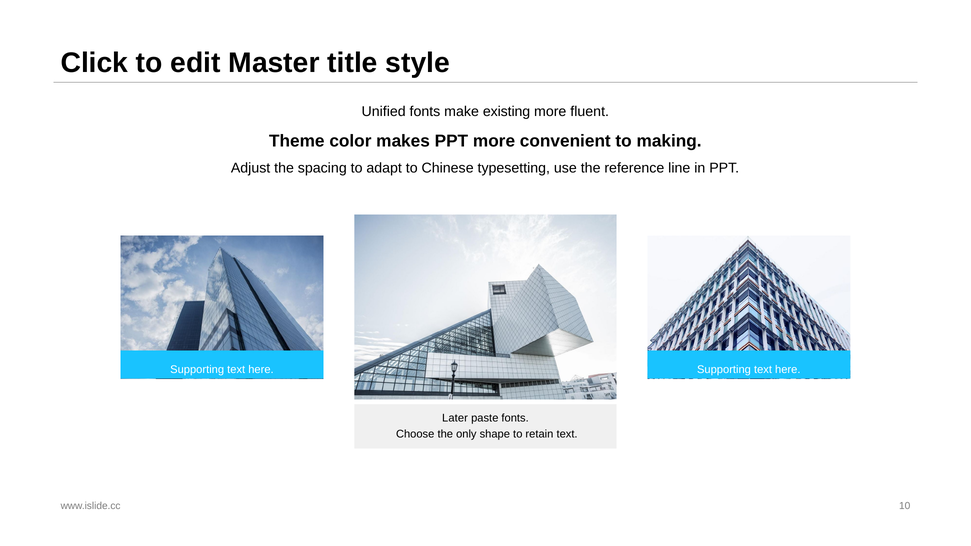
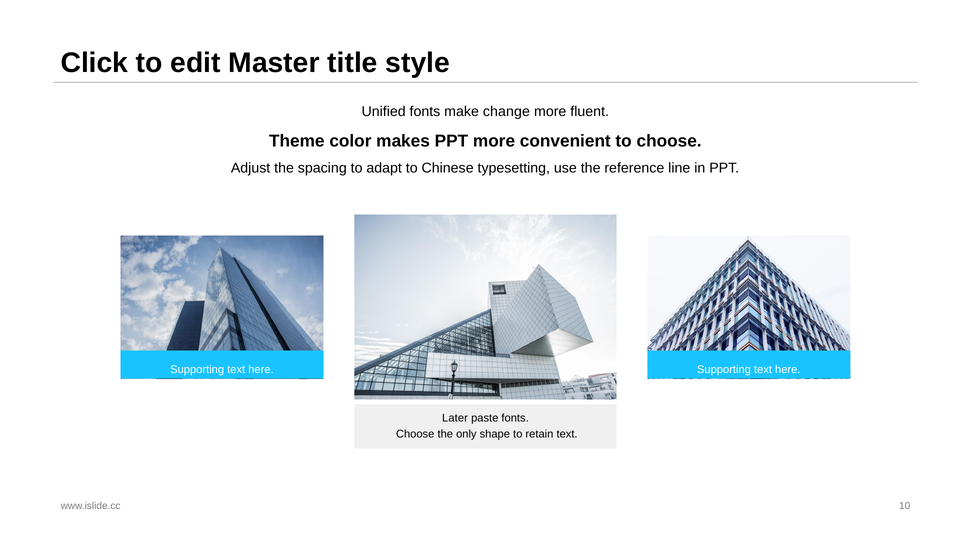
existing: existing -> change (506, 112)
to making: making -> choose (669, 141)
